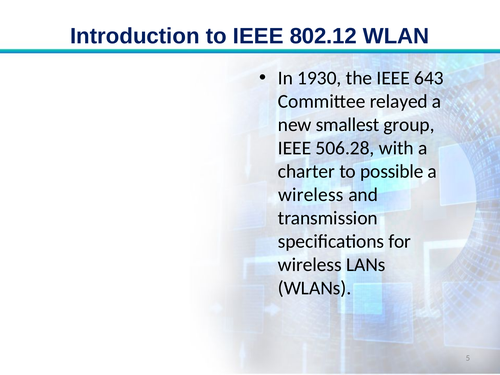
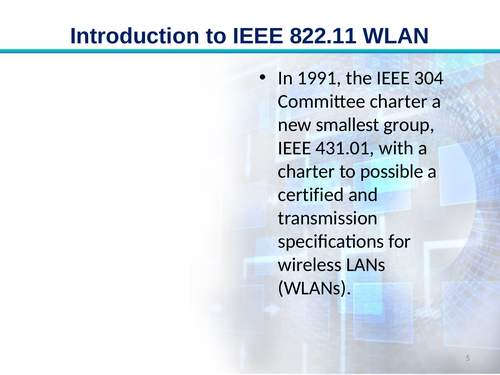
802.12: 802.12 -> 822.11 (323, 36)
1930: 1930 -> 1991 (319, 78)
643: 643 -> 304 (429, 78)
Committee relayed: relayed -> charter (399, 101)
506.28: 506.28 -> 431.01 (345, 148)
wireless: wireless -> certified (311, 195)
